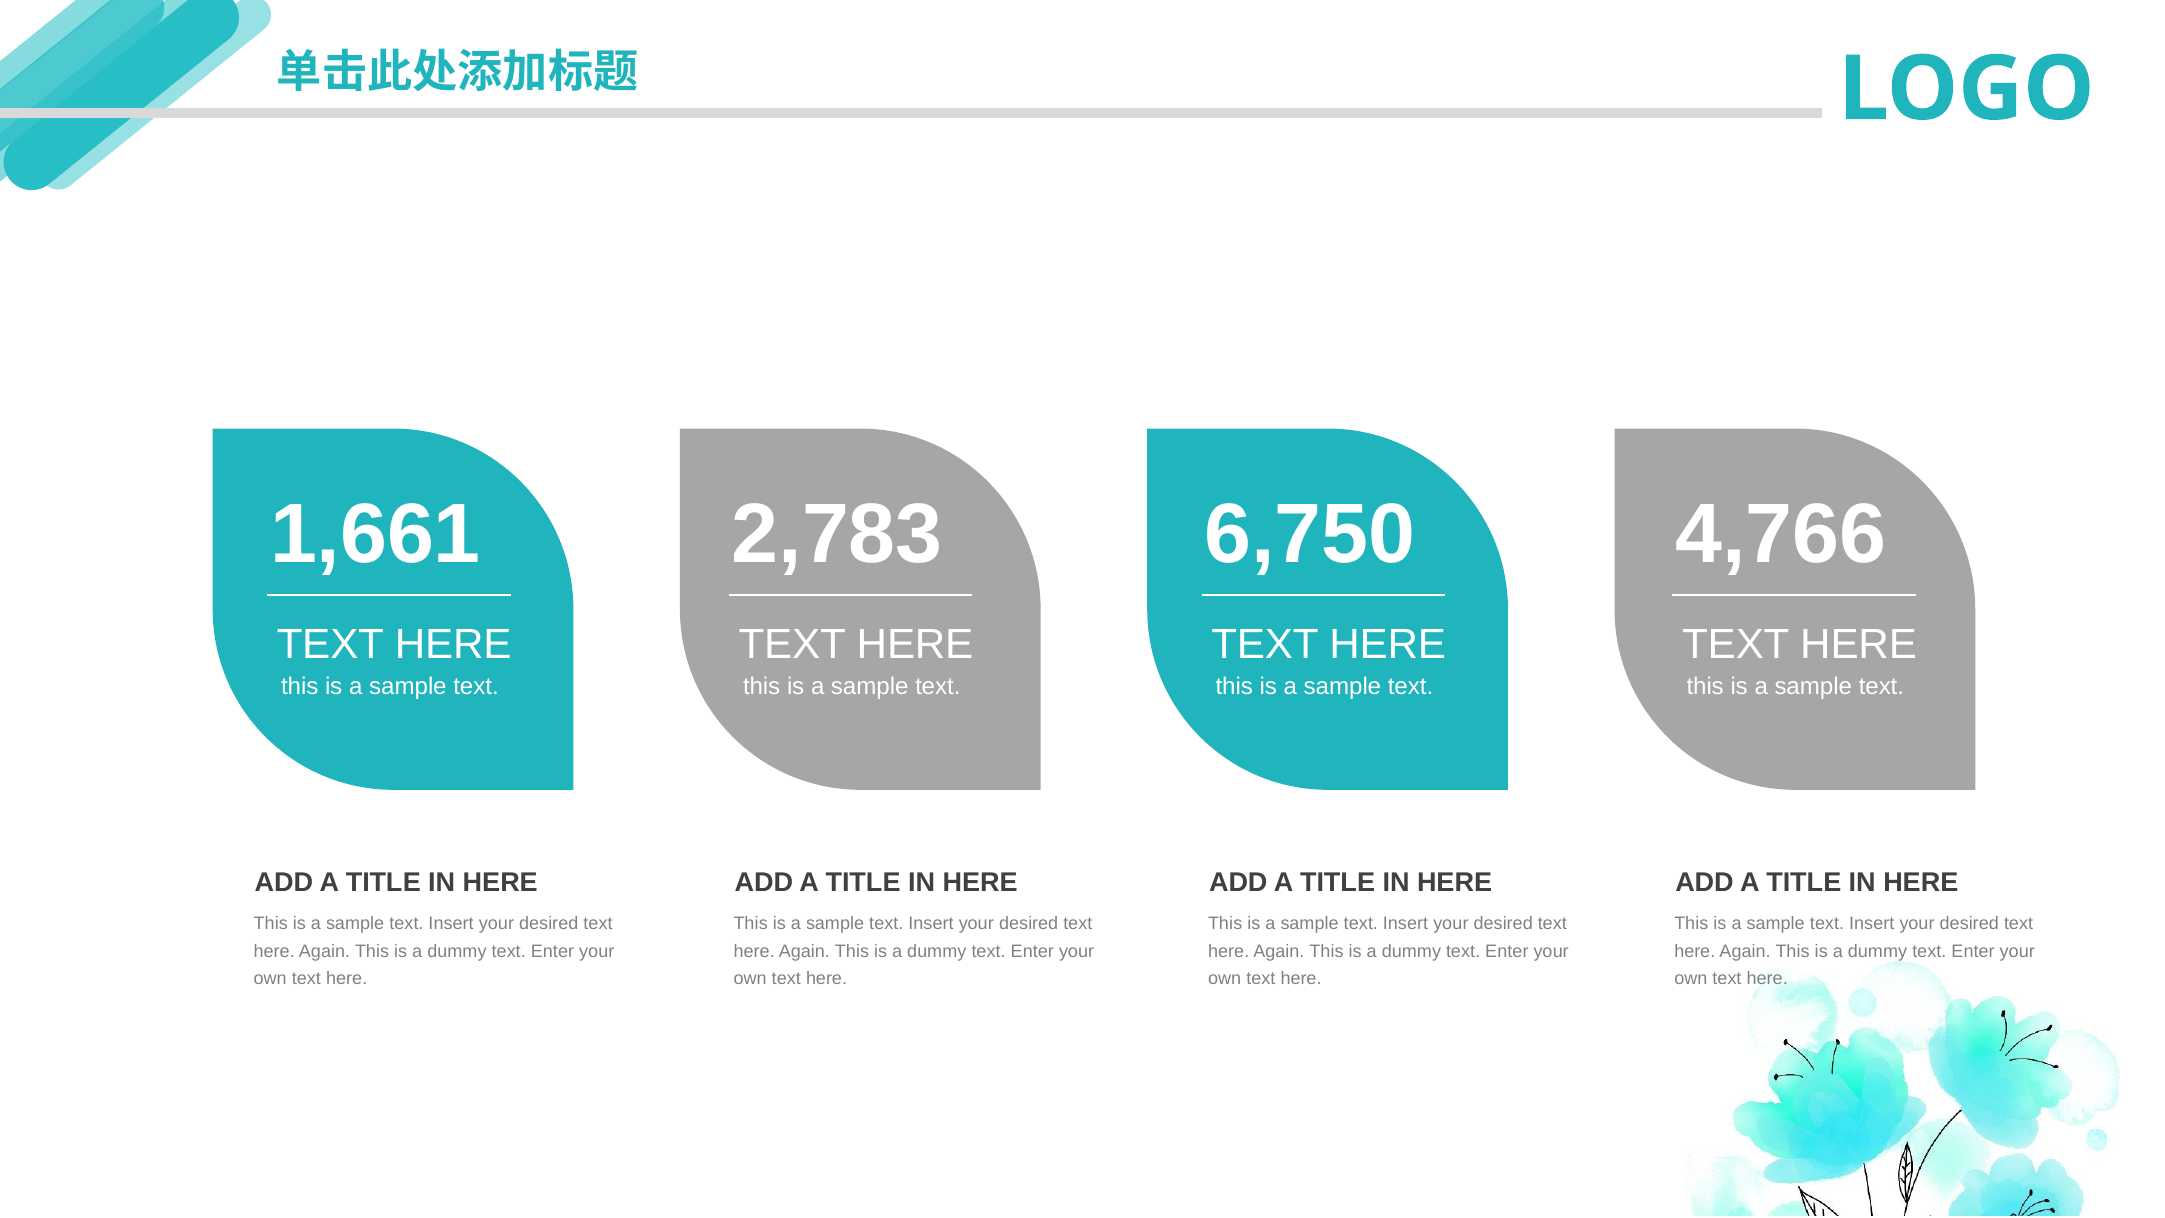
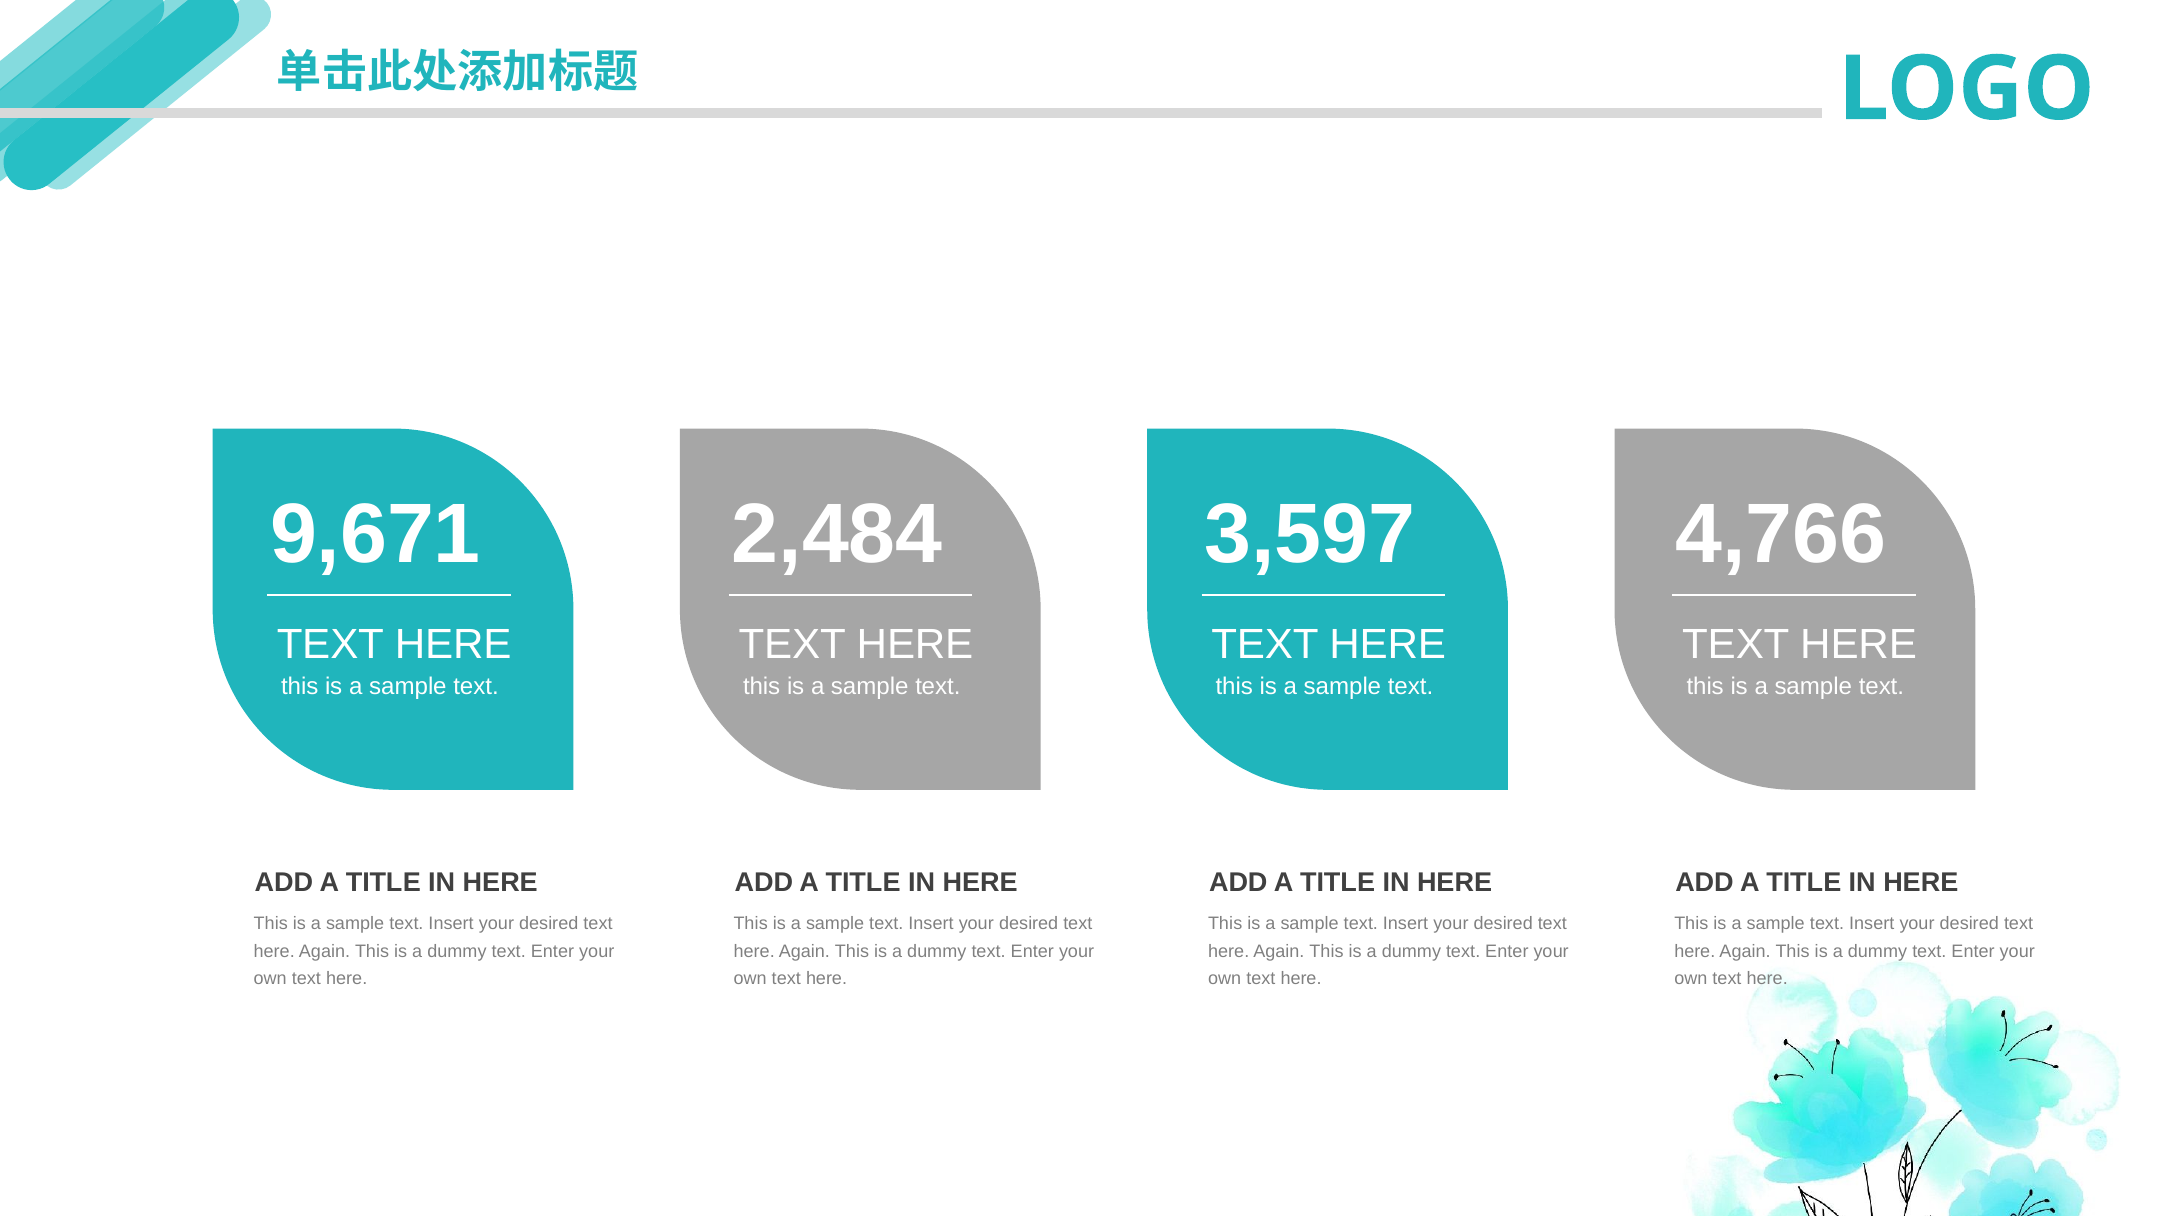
1,661: 1,661 -> 9,671 (375, 534)
2,783: 2,783 -> 2,484 (837, 534)
6,750: 6,750 -> 3,597 (1310, 534)
